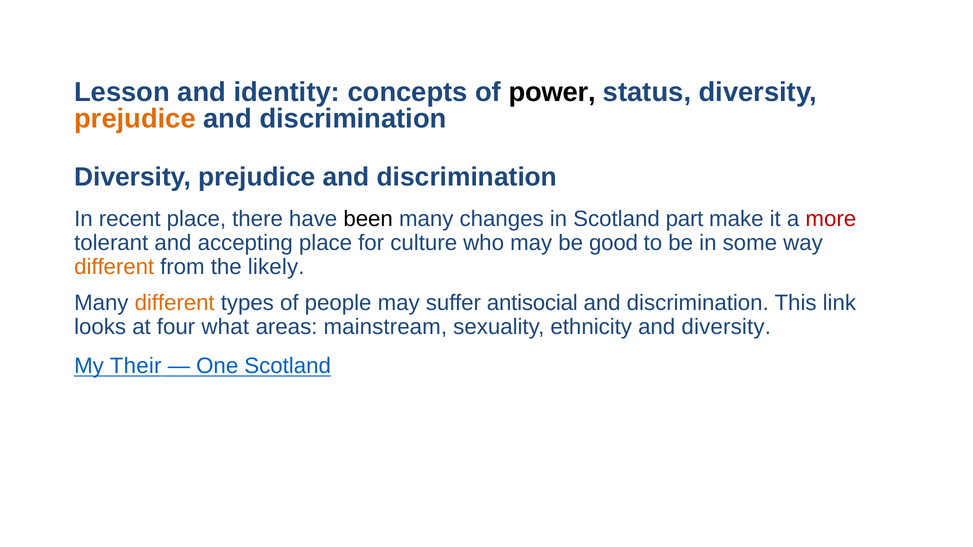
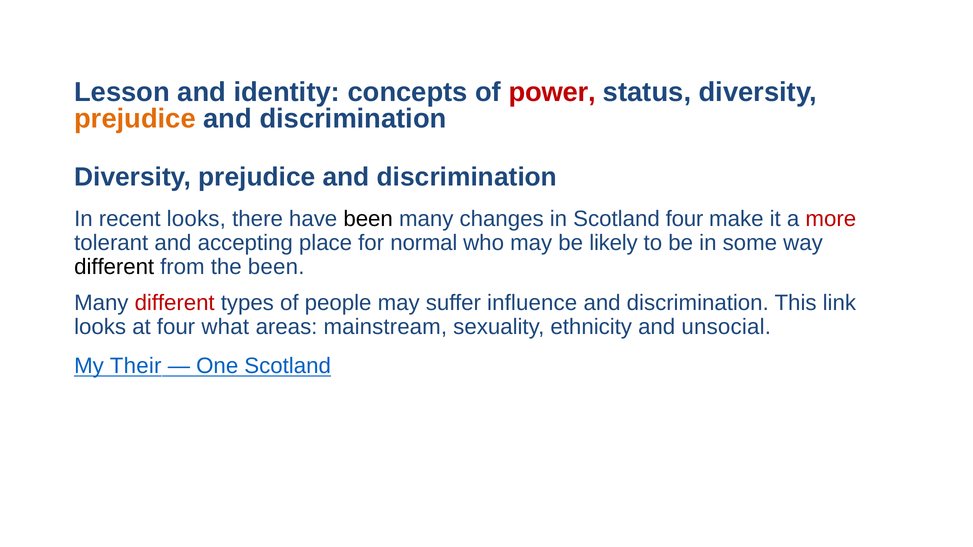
power colour: black -> red (552, 92)
recent place: place -> looks (196, 219)
Scotland part: part -> four (685, 219)
culture: culture -> normal (424, 243)
good: good -> likely (614, 243)
different colour: orange -> black (114, 267)
the likely: likely -> been (276, 267)
different colour: orange -> red (175, 303)
antisocial: antisocial -> influence (532, 303)
and diversity: diversity -> unsocial (726, 327)
